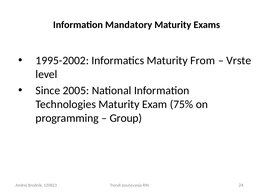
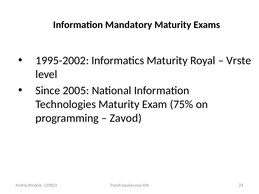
From: From -> Royal (203, 61)
Group: Group -> Zavod (126, 118)
